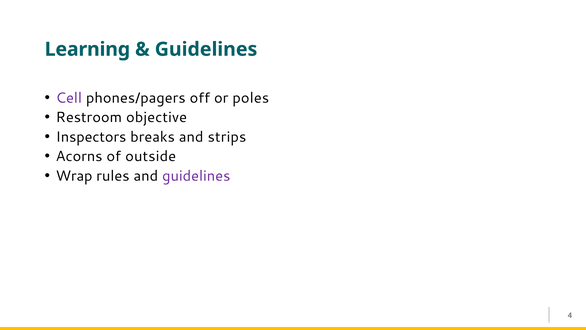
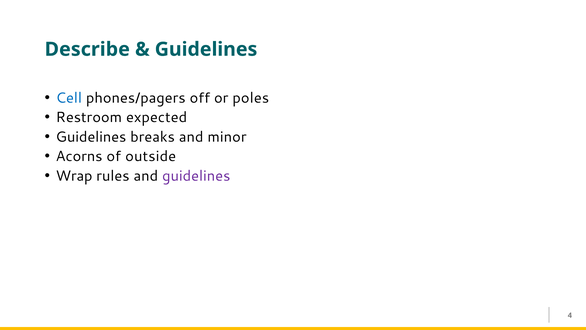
Learning: Learning -> Describe (87, 49)
Cell colour: purple -> blue (69, 98)
objective: objective -> expected (157, 117)
Inspectors: Inspectors -> Guidelines (91, 137)
strips: strips -> minor (227, 137)
